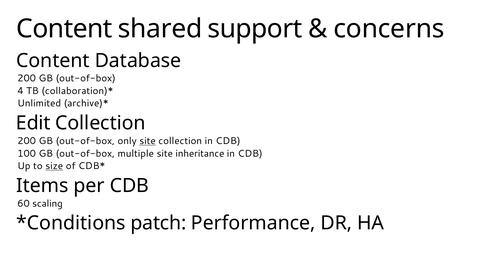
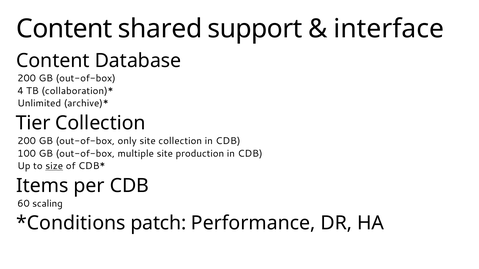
concerns: concerns -> interface (389, 29)
Edit: Edit -> Tier (33, 123)
site underline: present -> none (148, 141)
inheritance: inheritance -> production (200, 154)
